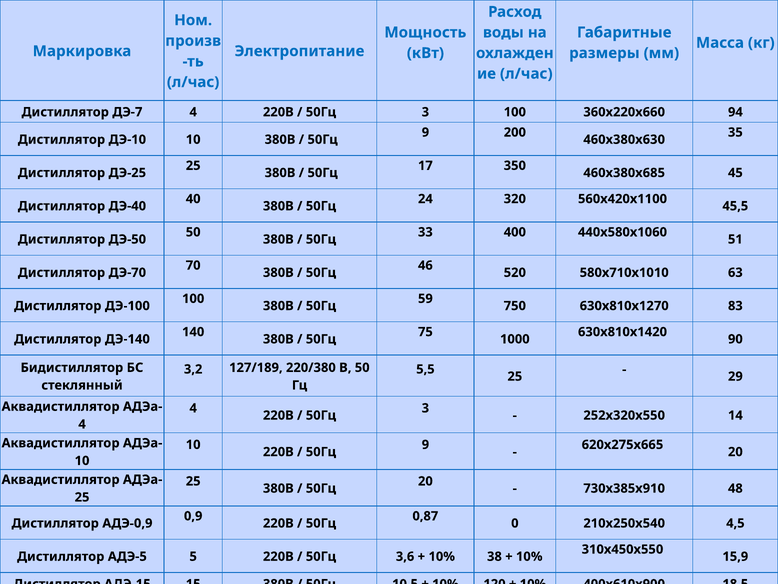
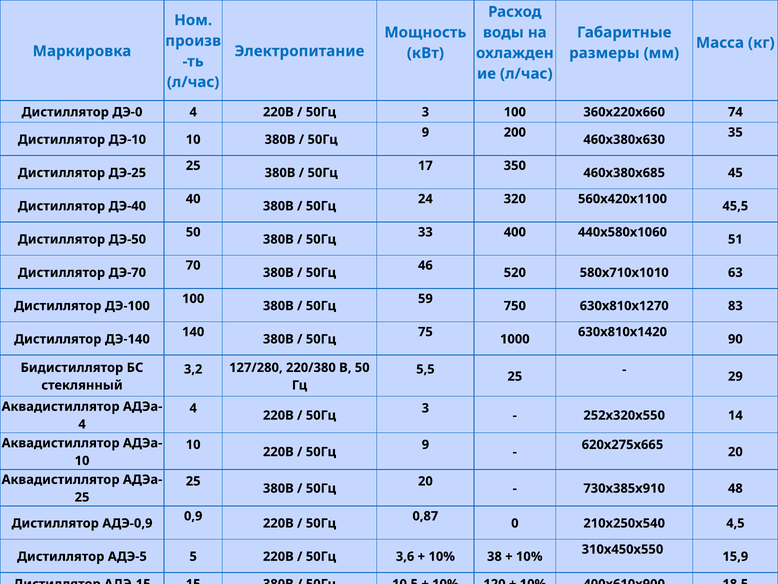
ДЭ-7: ДЭ-7 -> ДЭ-0 (127, 112)
94: 94 -> 74 (735, 112)
127/189: 127/189 -> 127/280 (256, 367)
